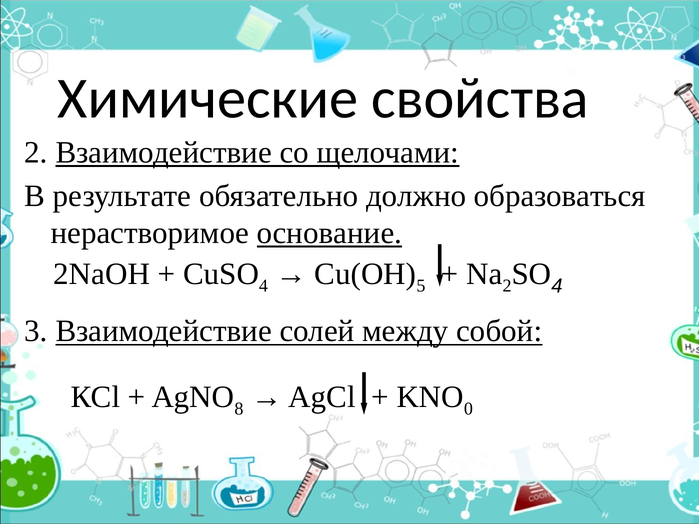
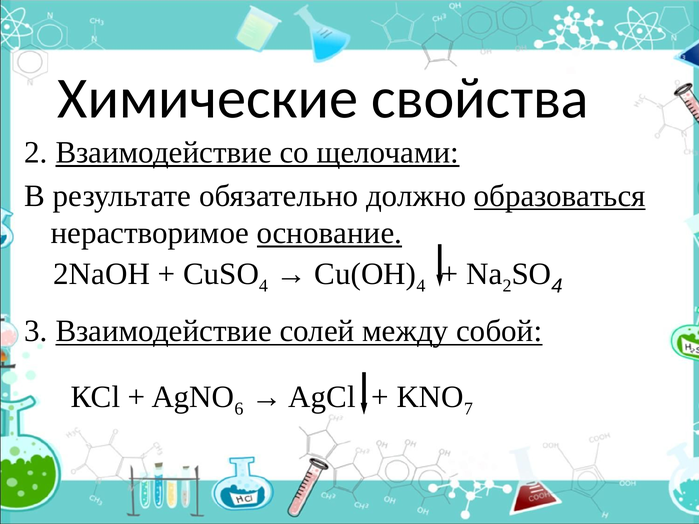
образоваться underline: none -> present (560, 196)
5: 5 -> 4 (421, 286)
8: 8 -> 6 (239, 409)
0: 0 -> 7 (468, 409)
